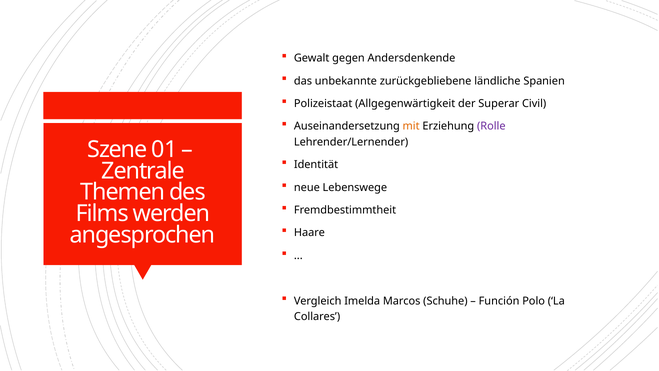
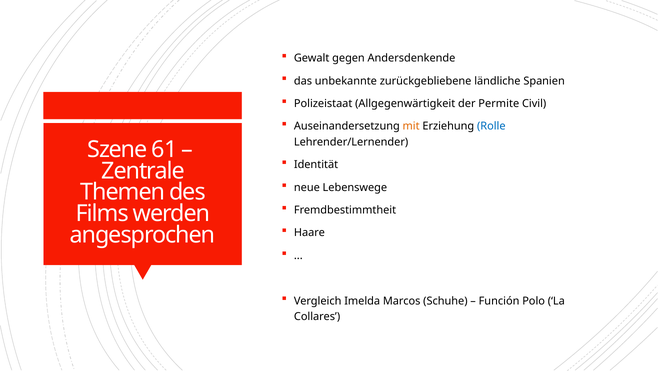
Superar: Superar -> Permite (499, 104)
Rolle colour: purple -> blue (491, 126)
01: 01 -> 61 (164, 149)
